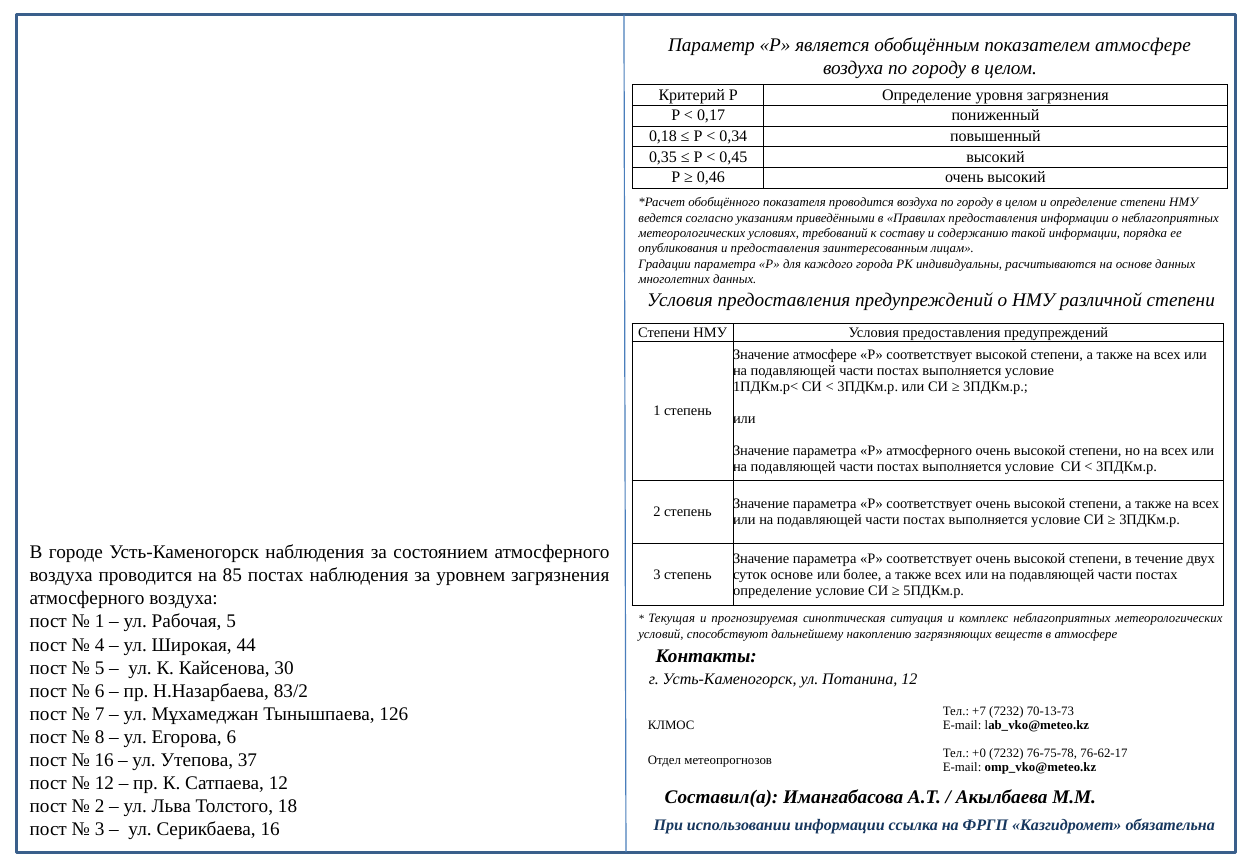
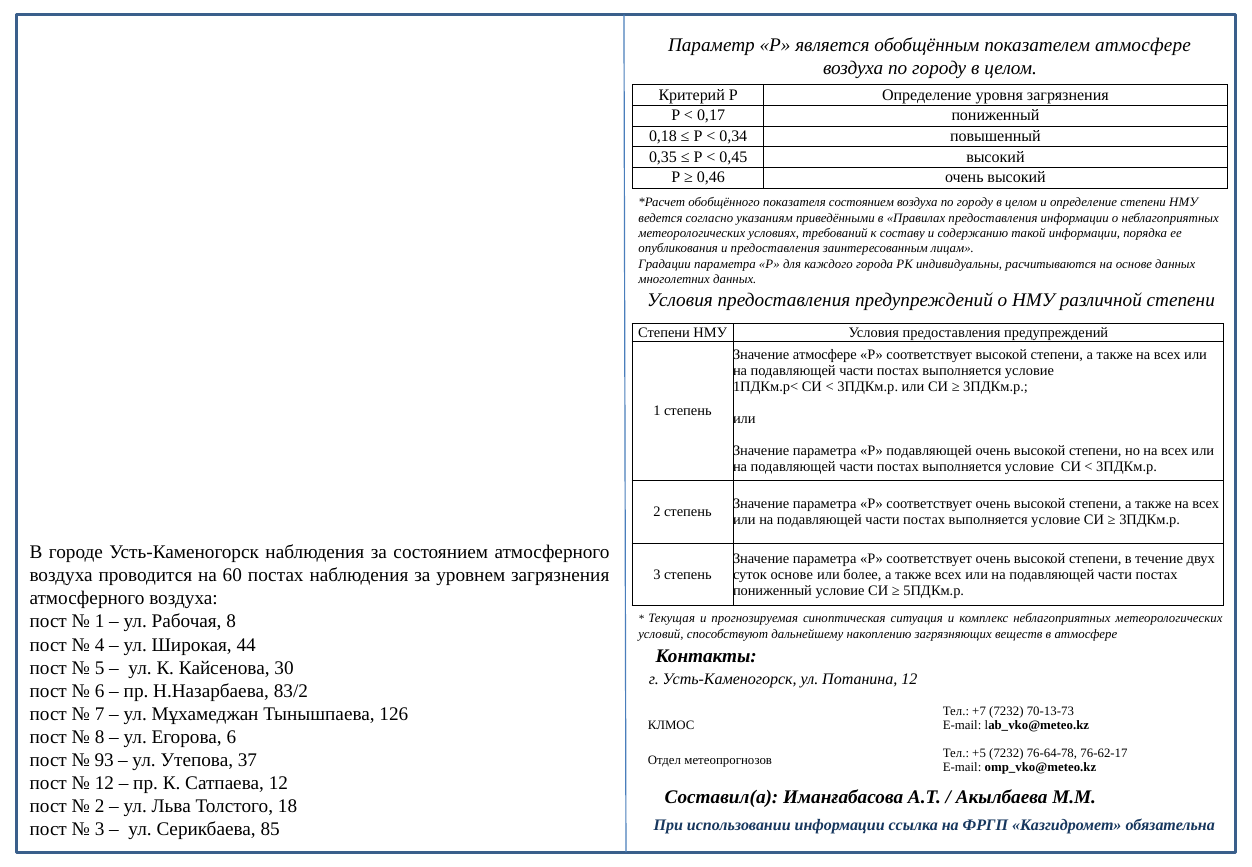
показателя проводится: проводится -> состоянием (861, 202)
Р атмосферного: атмосферного -> подавляющей (929, 451)
85: 85 -> 60 (232, 575)
определение: определение -> пониженный (772, 590)
Рабочая 5: 5 -> 8 (231, 621)
+0: +0 -> +5 (979, 753)
76-75-78: 76-75-78 -> 76-64-78 (1052, 753)
16: 16 -> 93 (104, 760)
Серикбаева 16: 16 -> 85 (270, 829)
